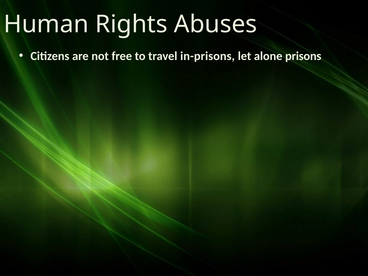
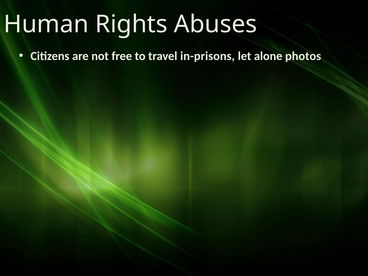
prisons: prisons -> photos (303, 56)
